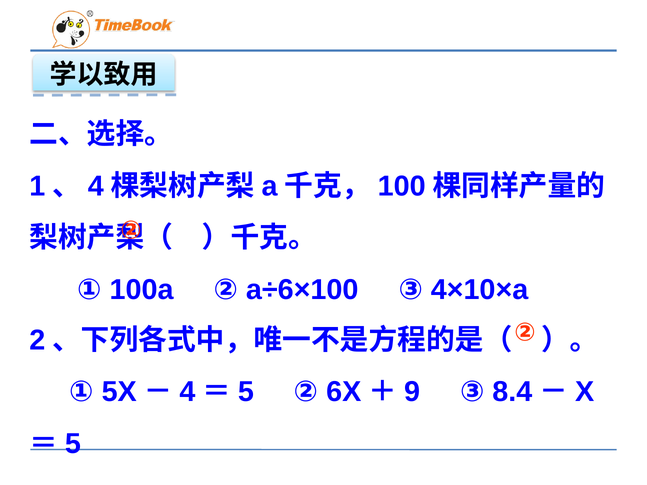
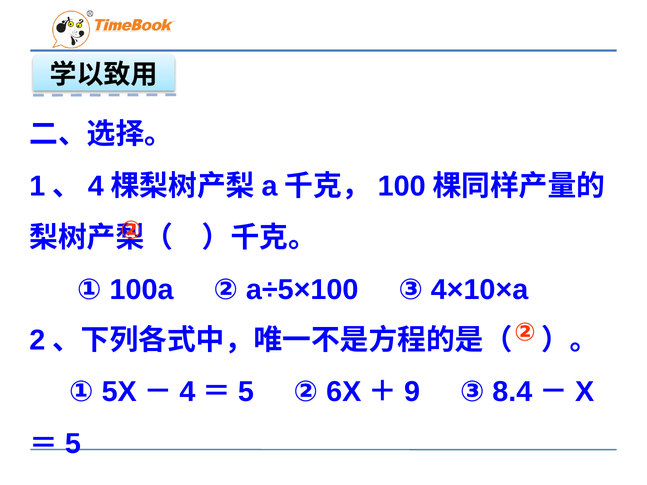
a÷6×100: a÷6×100 -> a÷5×100 (302, 290)
